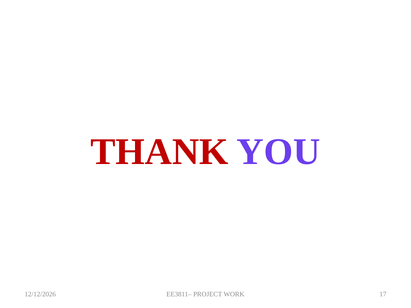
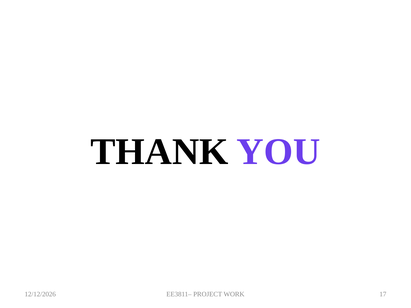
THANK colour: red -> black (160, 152)
